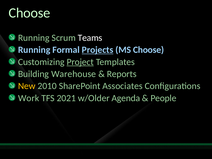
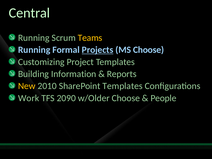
Choose: Choose -> Central (29, 13)
Teams colour: white -> yellow (90, 38)
Project underline: present -> none (80, 62)
Warehouse: Warehouse -> Information (74, 74)
SharePoint Associates: Associates -> Templates (123, 86)
2021: 2021 -> 2090 (66, 98)
w/Older Agenda: Agenda -> Choose (126, 98)
